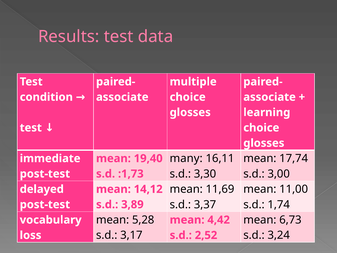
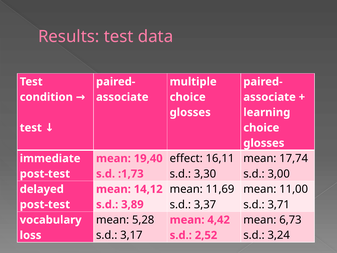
many: many -> effect (186, 158)
1,74: 1,74 -> 3,71 (279, 204)
